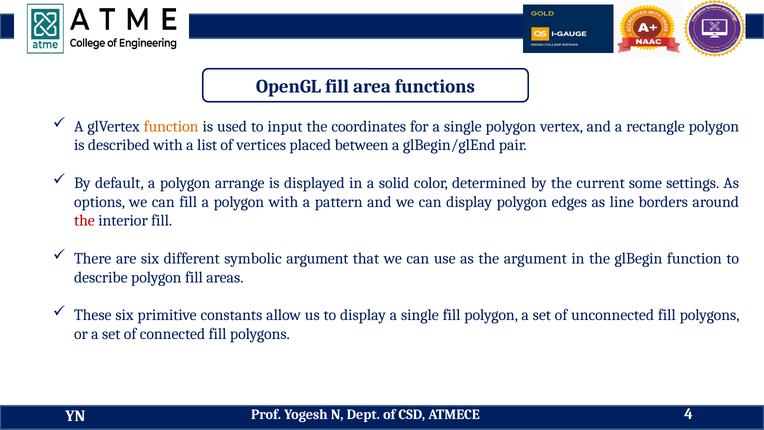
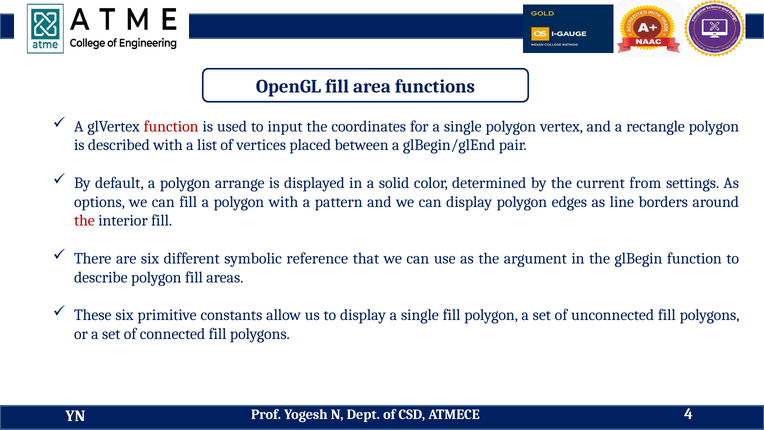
function colour: orange -> red (171, 126)
some: some -> from (645, 183)
symbolic argument: argument -> reference (317, 258)
